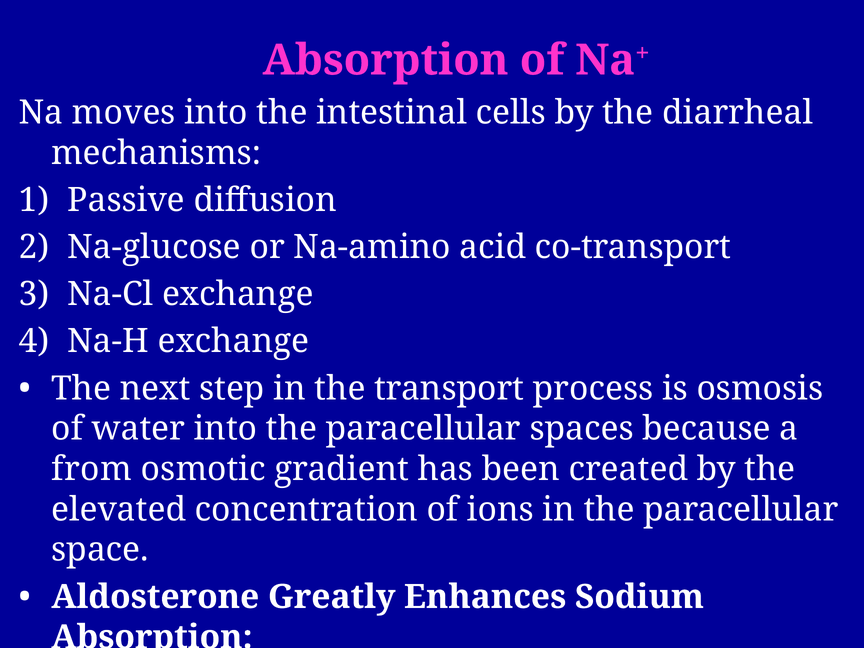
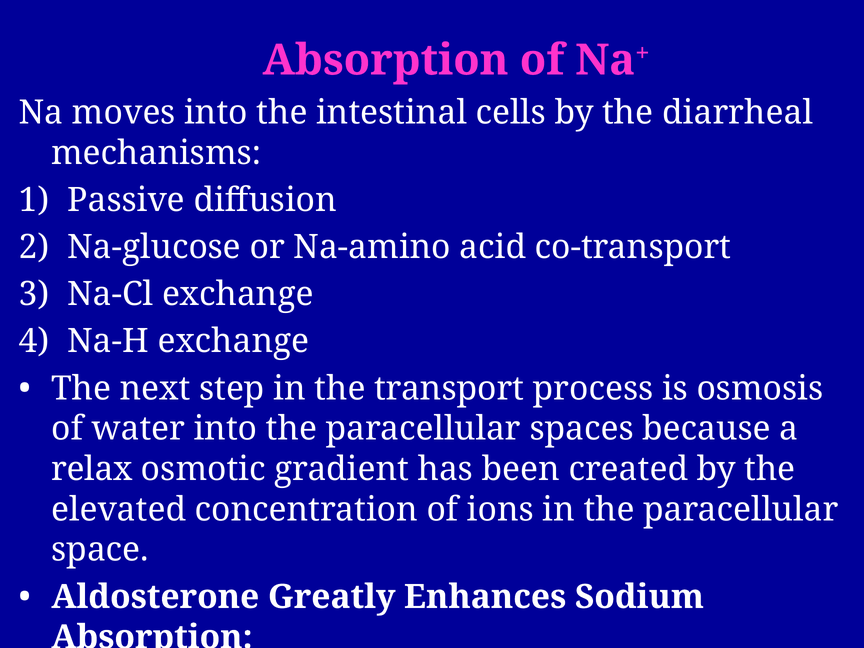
from: from -> relax (92, 469)
